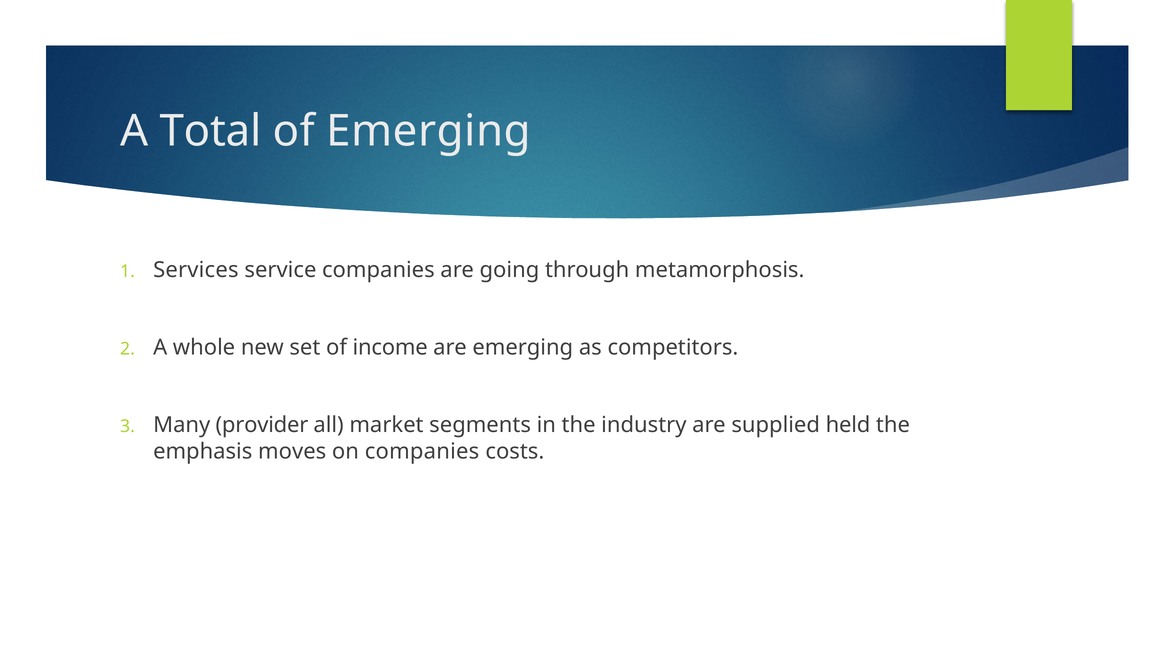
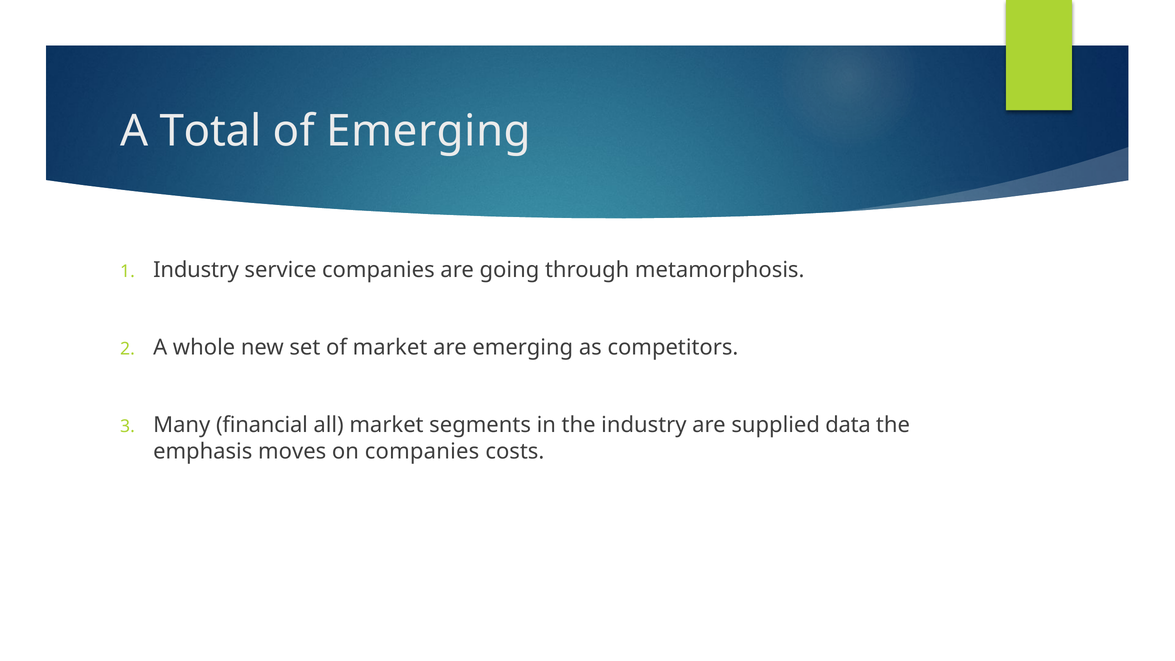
Services: Services -> Industry (196, 270)
of income: income -> market (390, 347)
provider: provider -> financial (262, 425)
held: held -> data (848, 425)
